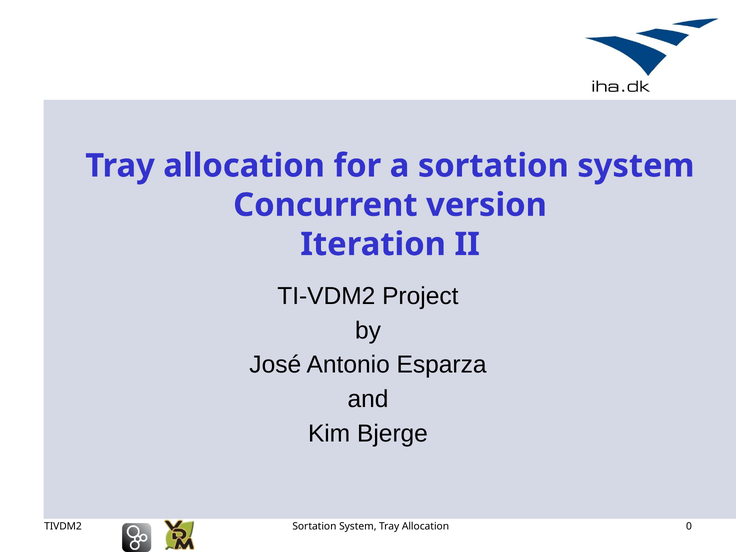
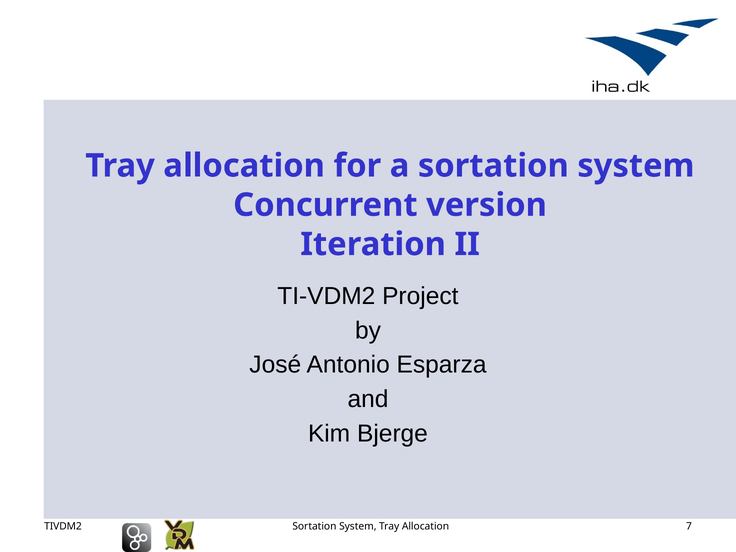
0: 0 -> 7 (689, 526)
